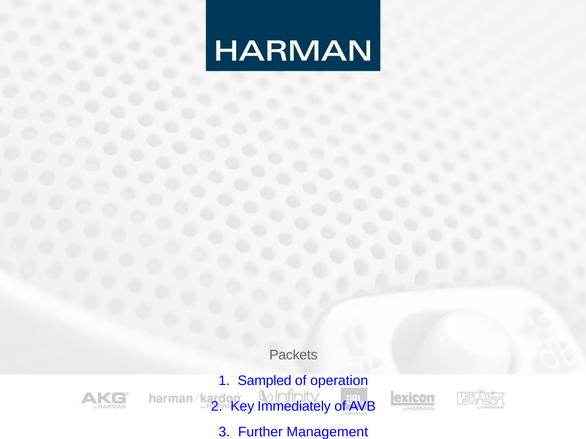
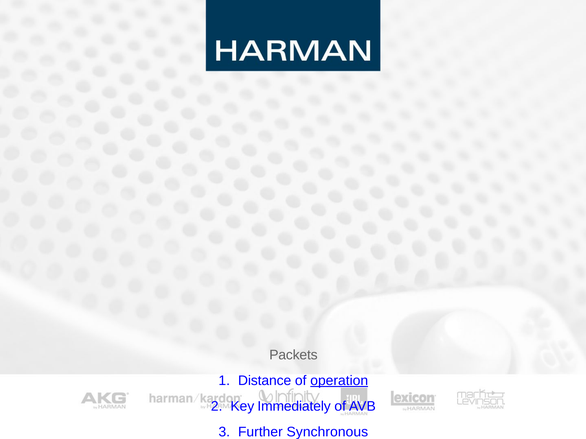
Sampled: Sampled -> Distance (265, 381)
operation underline: none -> present (339, 381)
Management: Management -> Synchronous (327, 432)
